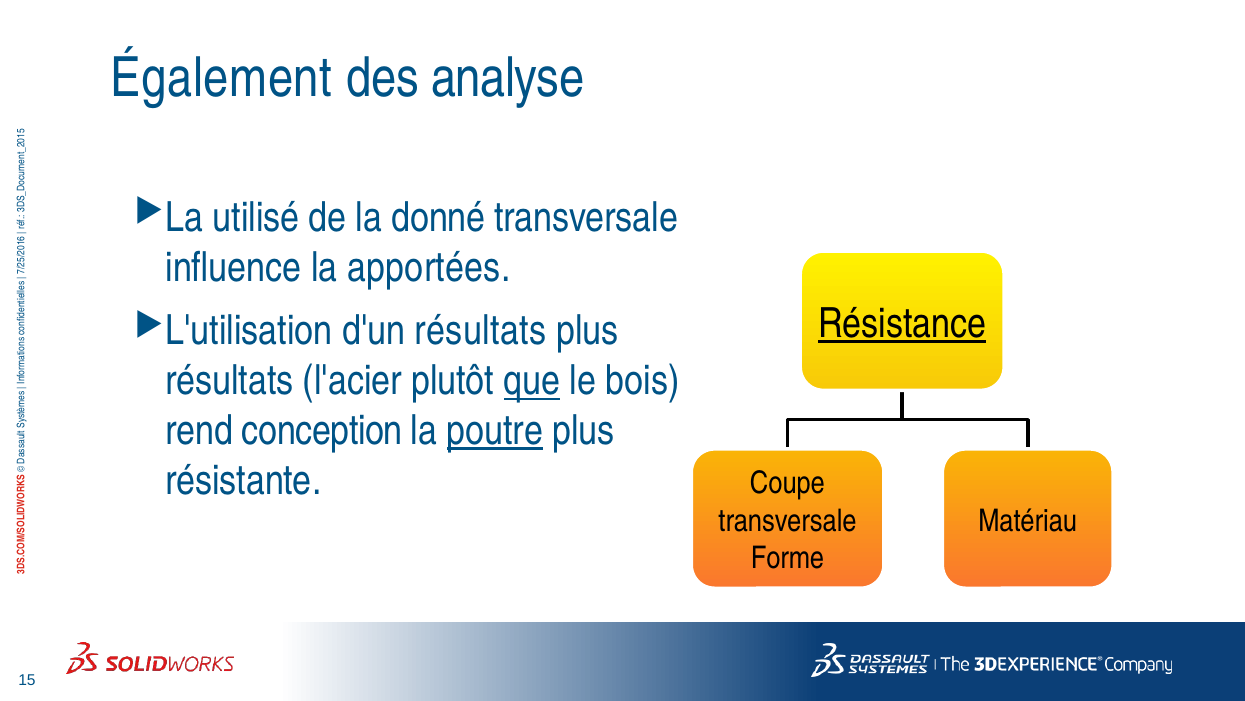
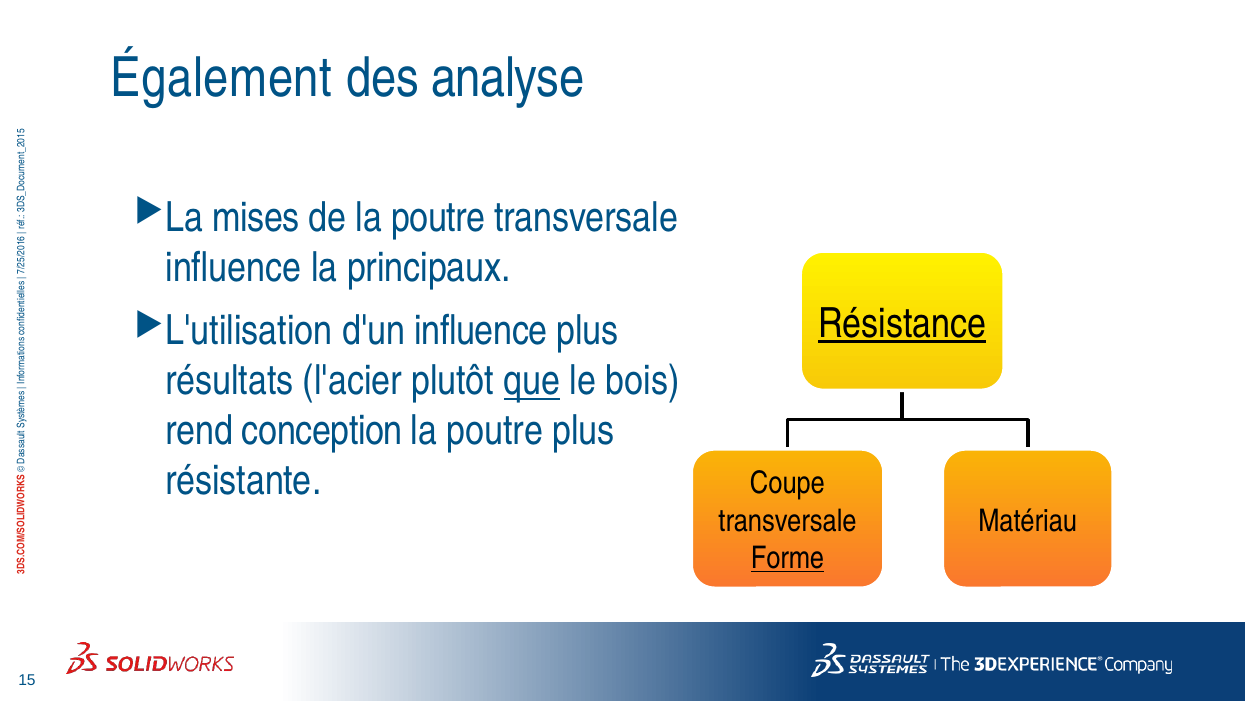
utilisé: utilisé -> mises (256, 217)
de la donné: donné -> poutre (438, 217)
apportées: apportées -> principaux (429, 267)
d'un résultats: résultats -> influence (481, 331)
poutre underline: present -> none (495, 430)
Forme underline: none -> present (788, 558)
